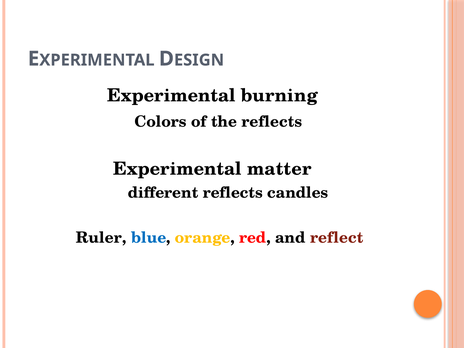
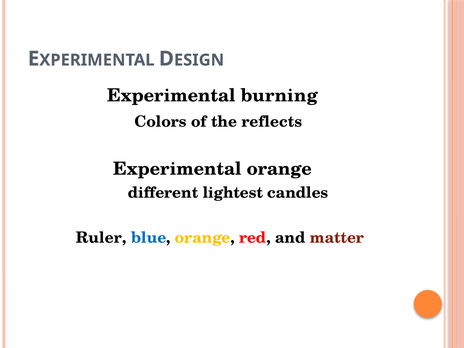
Experimental matter: matter -> orange (279, 169)
different reflects: reflects -> lightest (233, 193)
reflect: reflect -> matter (337, 238)
